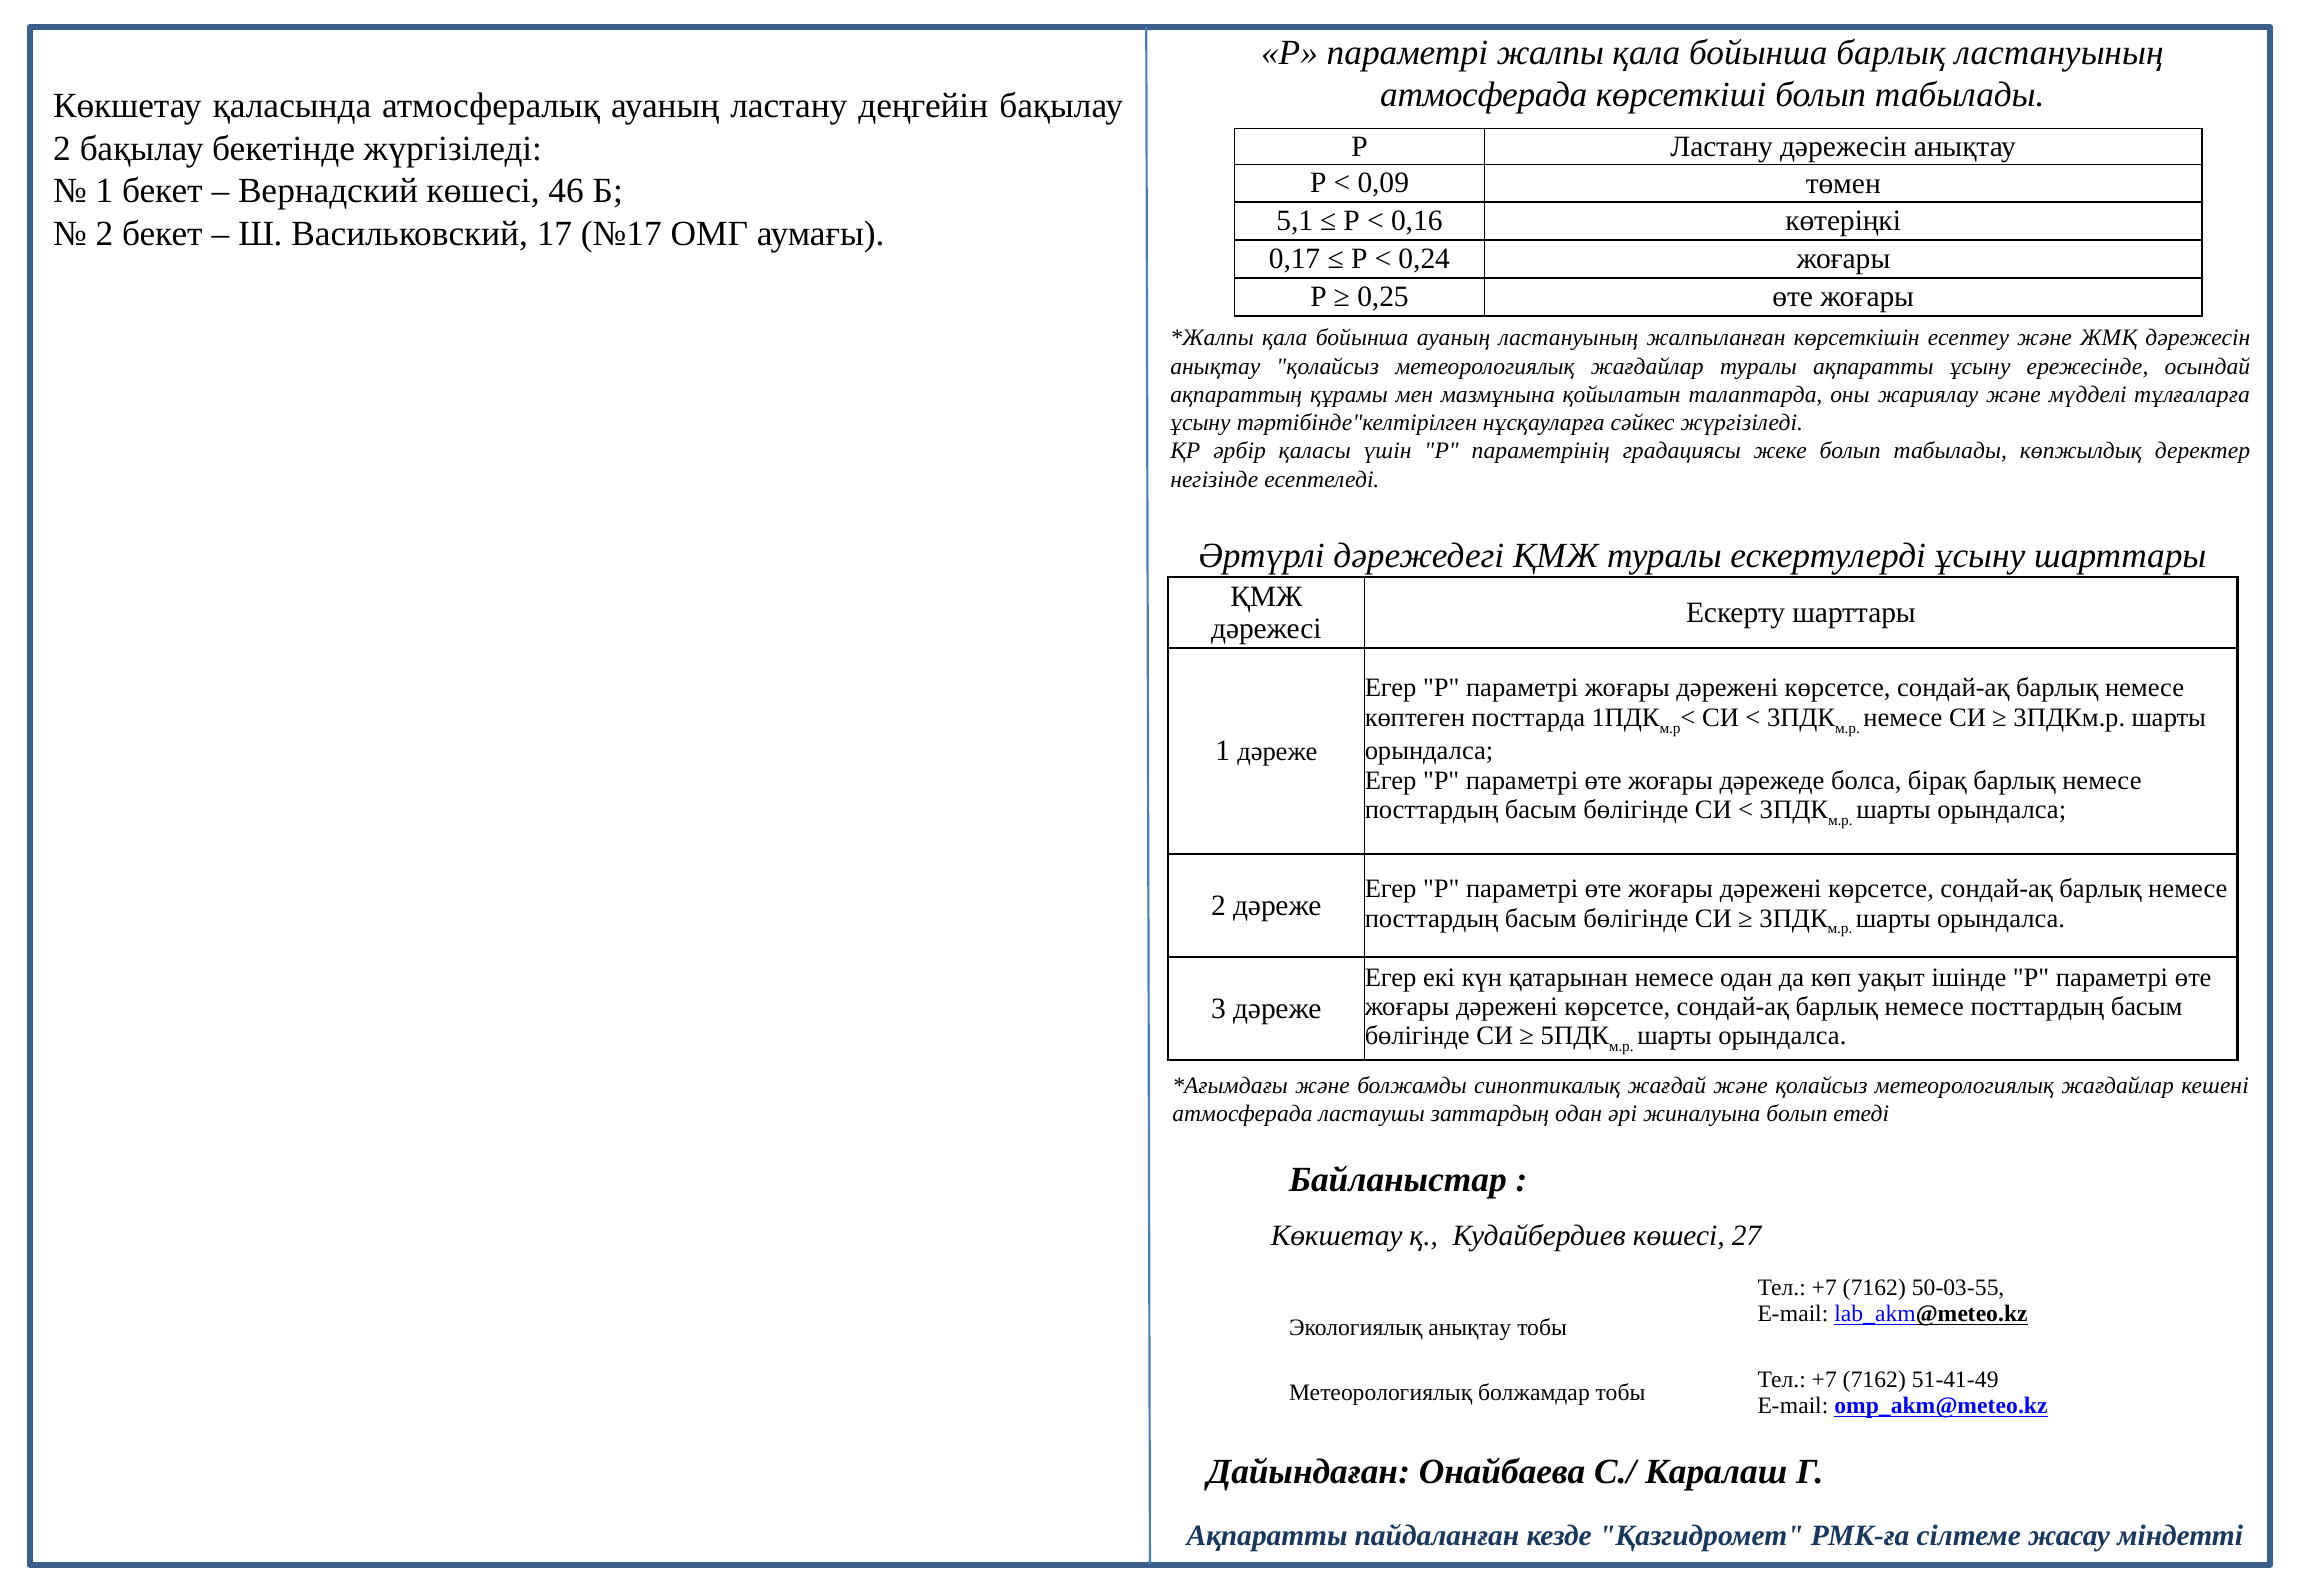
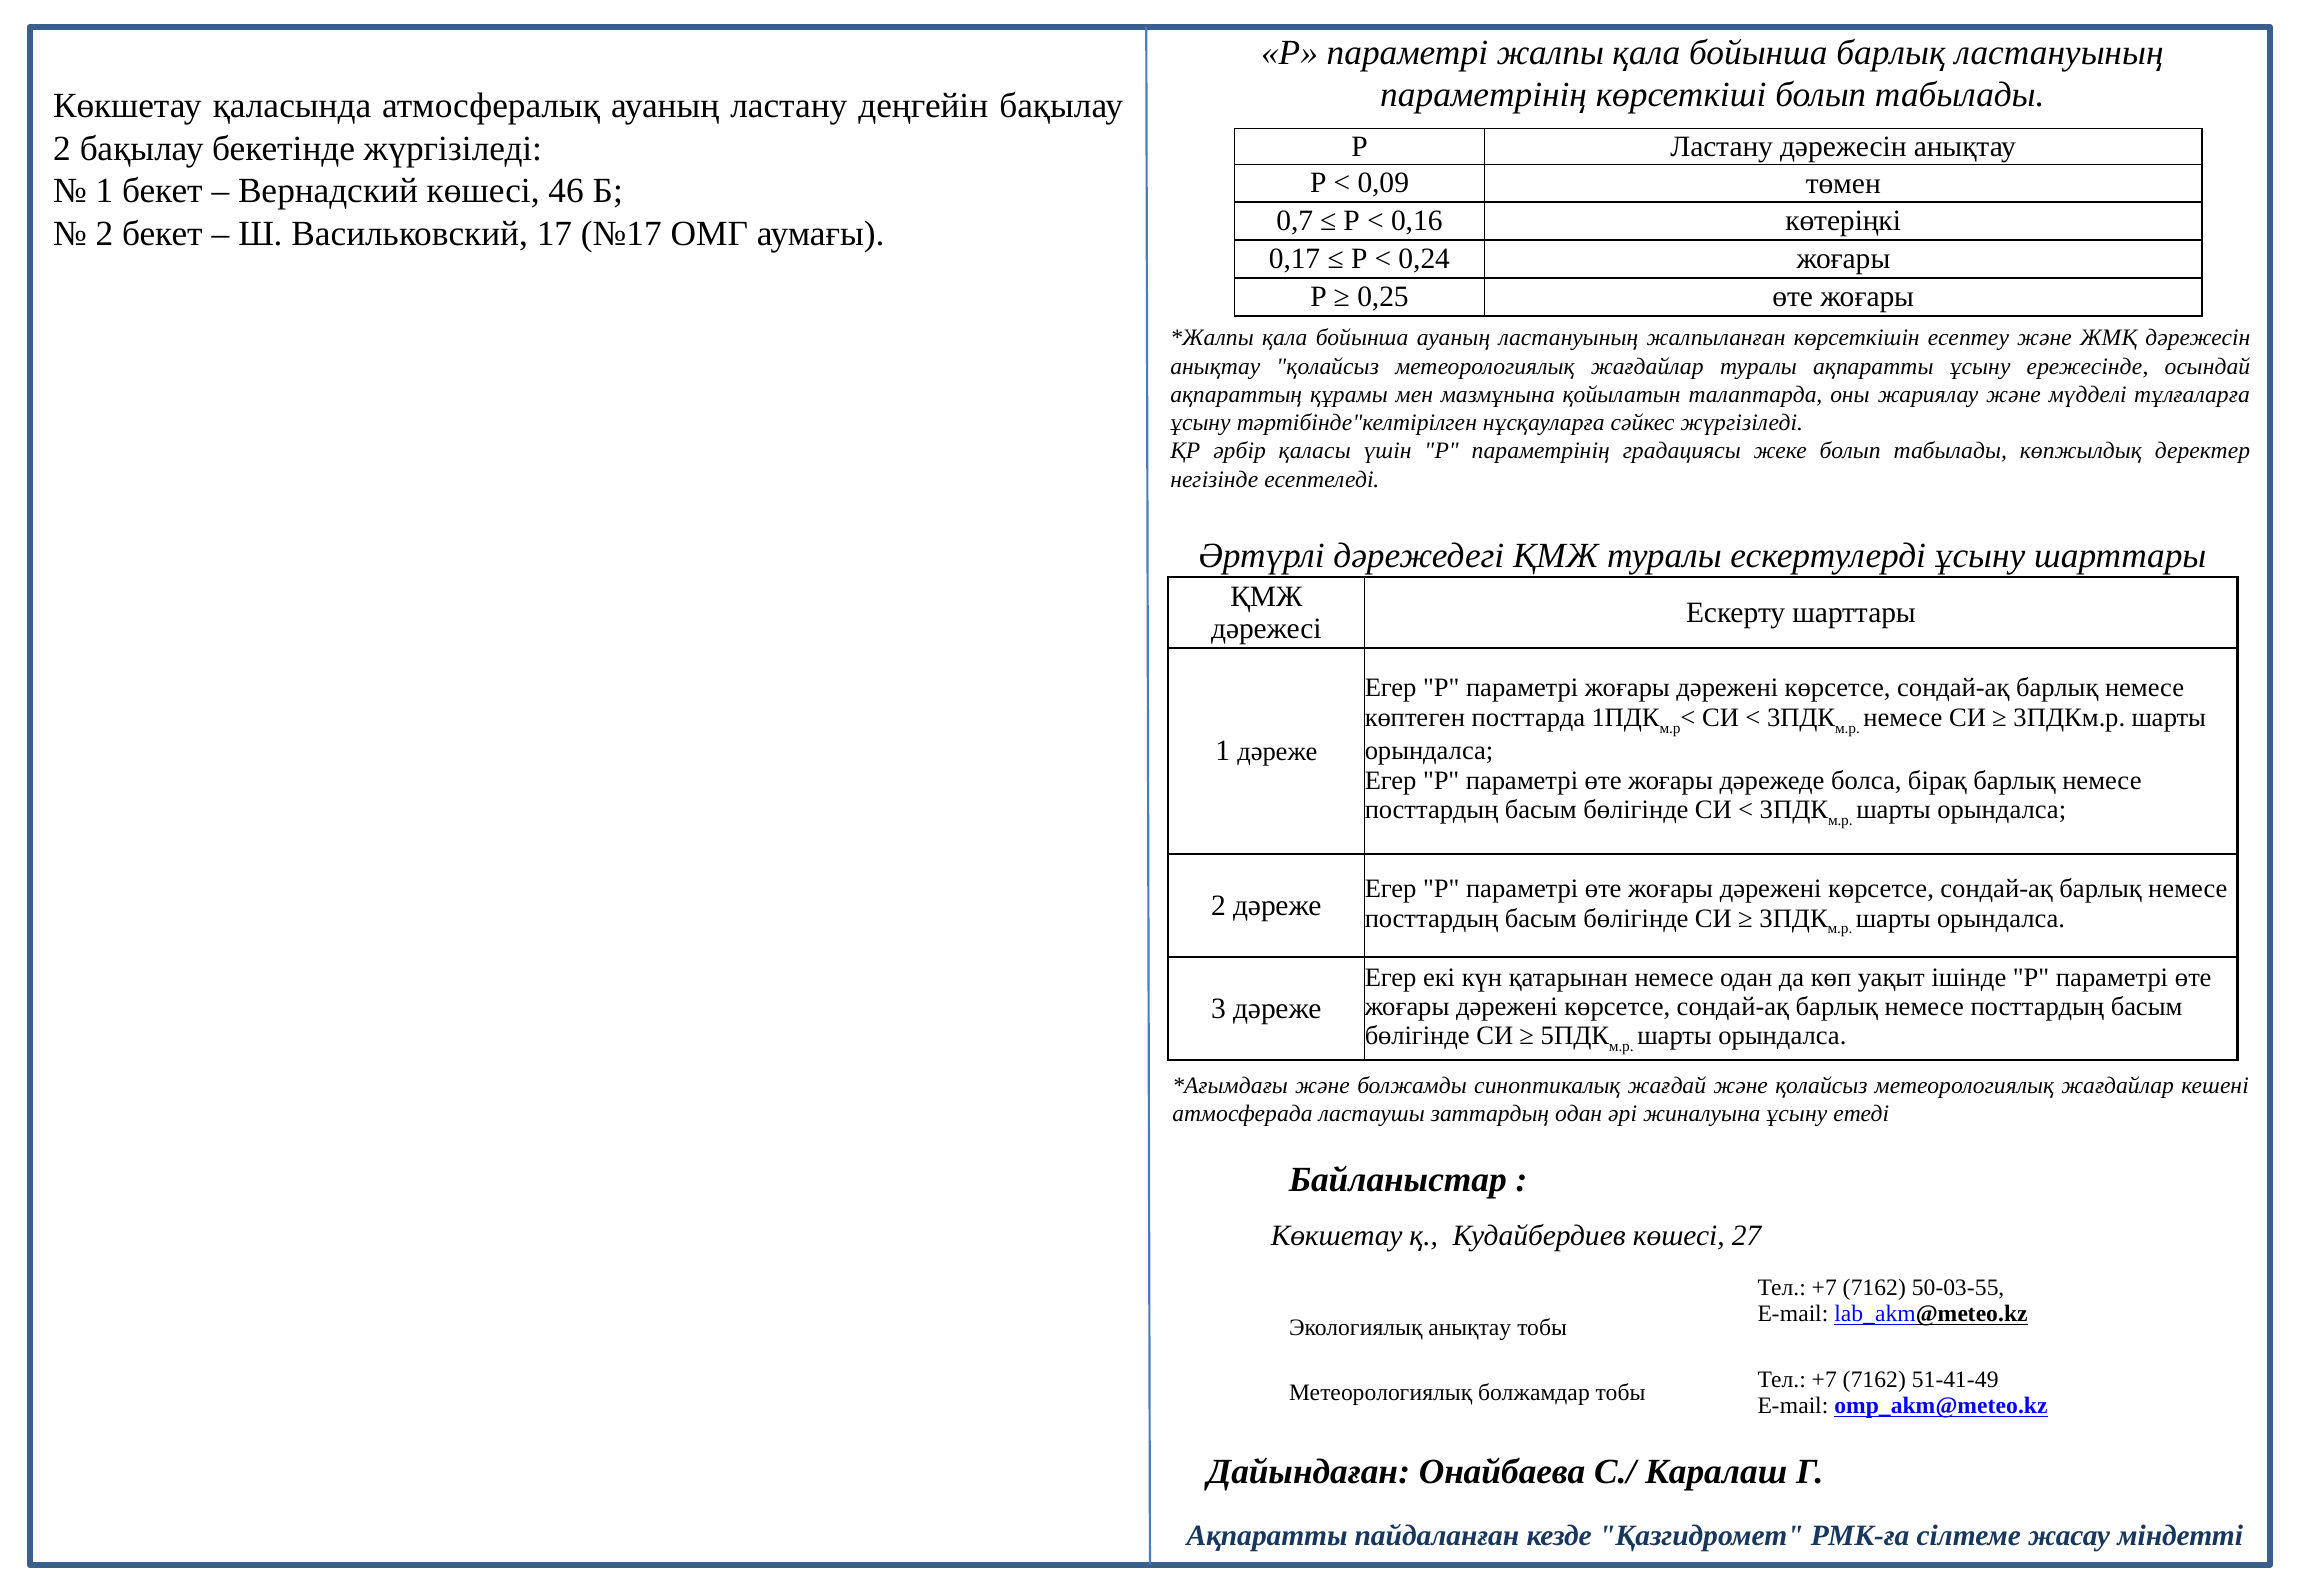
атмосферада: атмосферада -> параметрінің (1484, 95)
5,1: 5,1 -> 0,7 (1295, 221)
жиналуына болып: болып -> ұсыну (1797, 1114)
